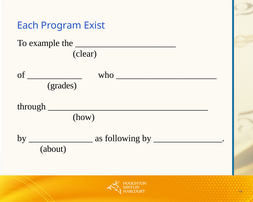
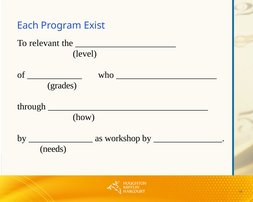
example: example -> relevant (44, 43)
clear: clear -> level (85, 54)
following: following -> workshop (122, 139)
about: about -> needs (53, 149)
